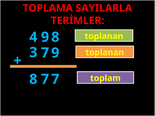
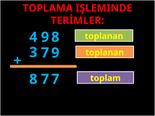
SAYILARLA: SAYILARLA -> IŞLEMINDE (104, 8)
